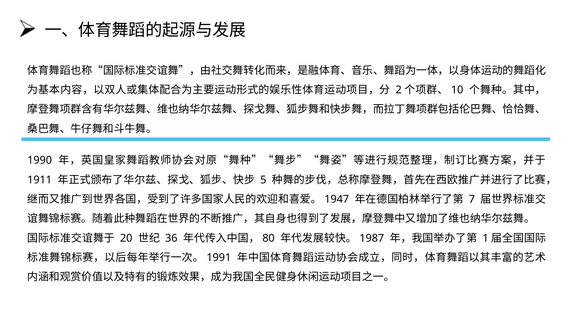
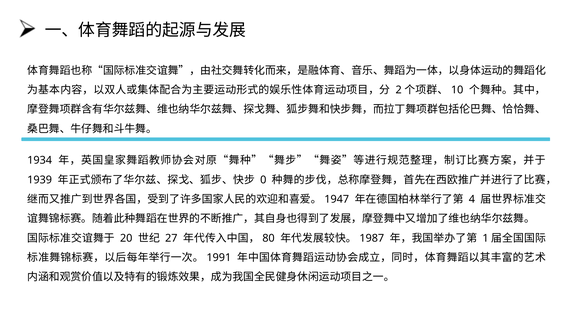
1990: 1990 -> 1934 (40, 160)
1911: 1911 -> 1939 (40, 180)
5: 5 -> 0 (263, 180)
7: 7 -> 4 (472, 199)
36: 36 -> 27 (171, 238)
